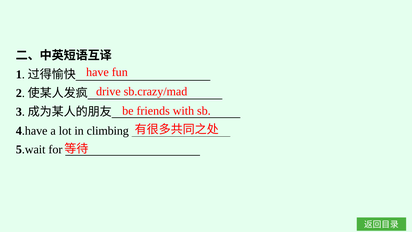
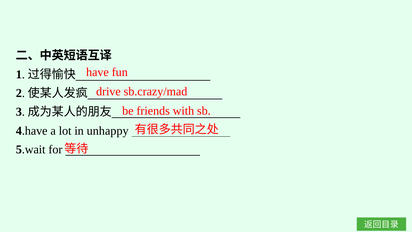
climbing: climbing -> unhappy (108, 131)
